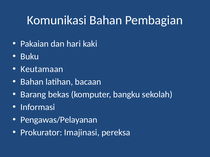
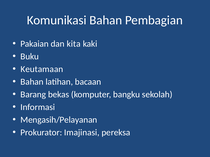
hari: hari -> kita (74, 44)
Pengawas/Pelayanan: Pengawas/Pelayanan -> Mengasih/Pelayanan (59, 120)
